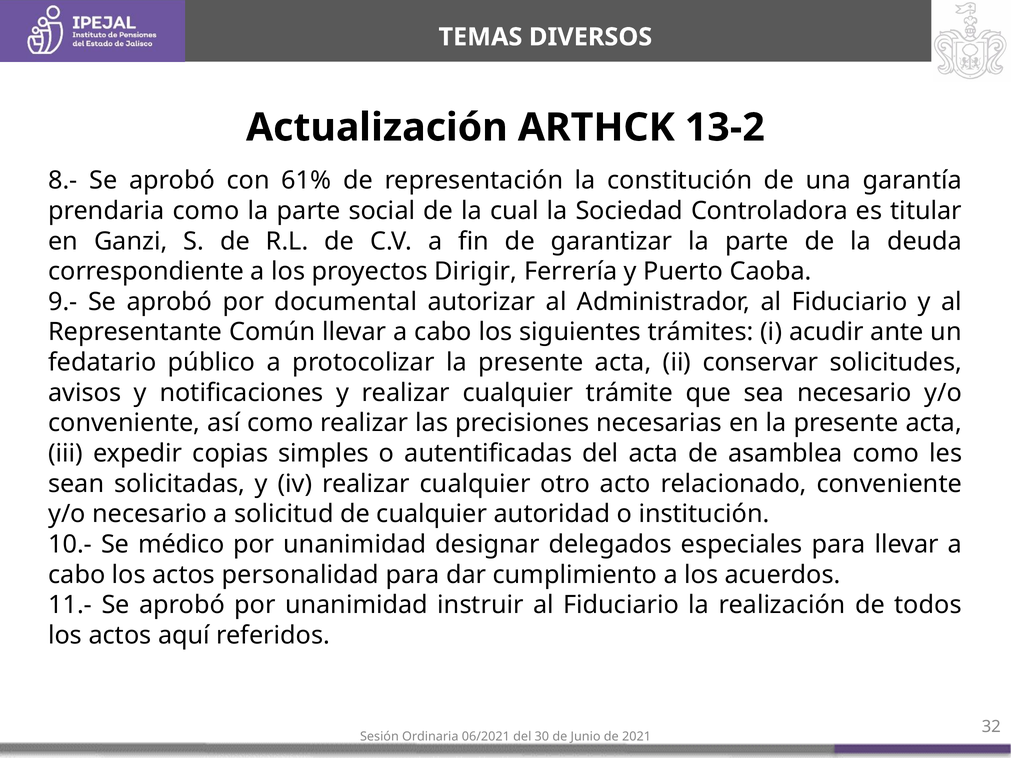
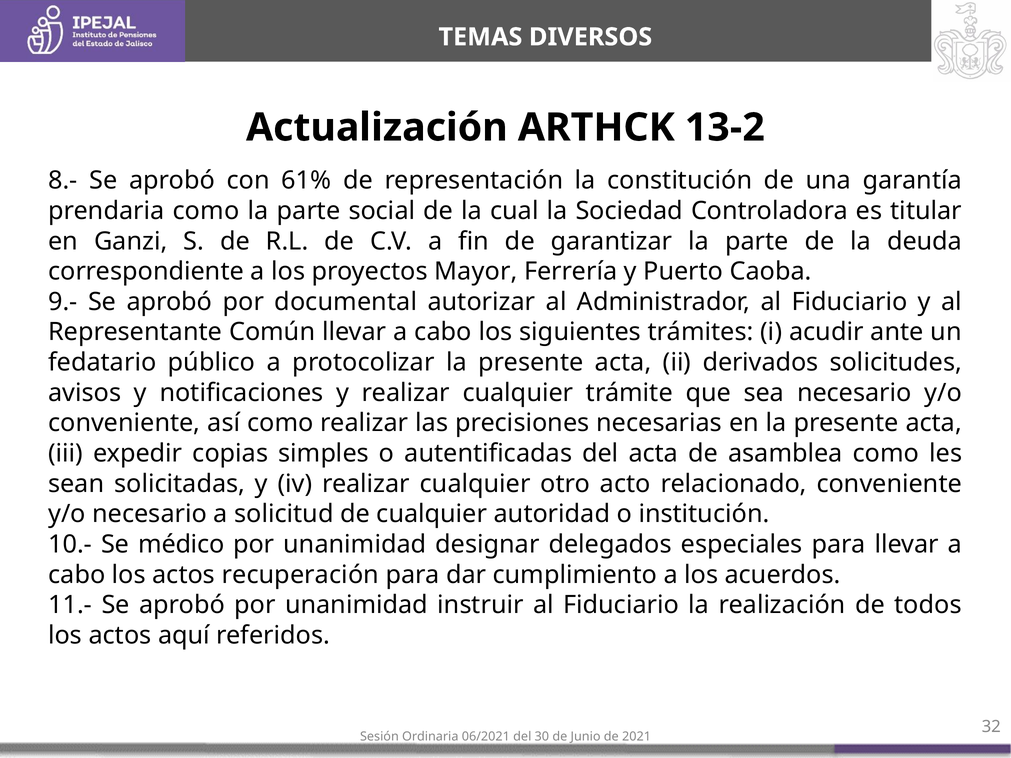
Dirigir: Dirigir -> Mayor (476, 272)
conservar: conservar -> derivados (760, 363)
personalidad: personalidad -> recuperación (300, 575)
